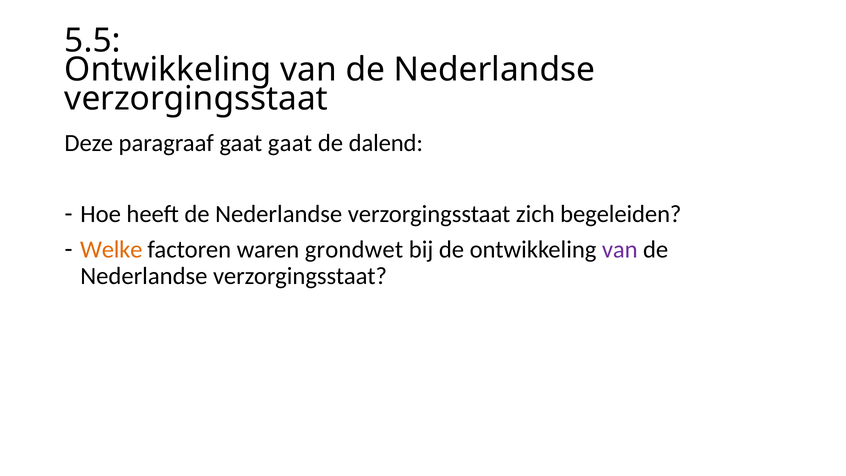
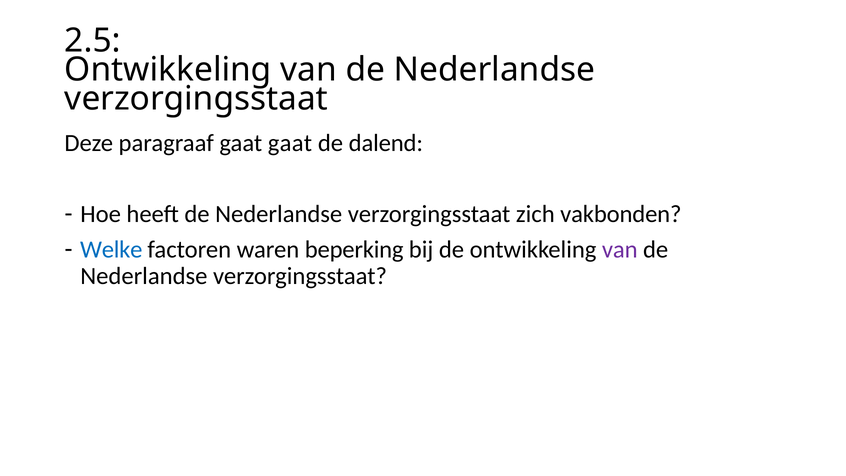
5.5: 5.5 -> 2.5 (93, 41)
begeleiden: begeleiden -> vakbonden (621, 214)
Welke colour: orange -> blue (111, 249)
grondwet: grondwet -> beperking (354, 249)
